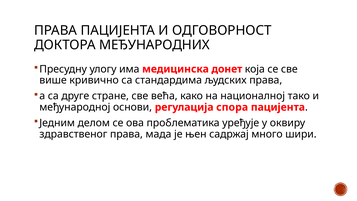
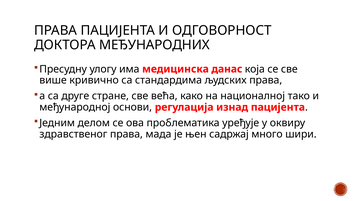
донет: донет -> данас (227, 69)
спора: спора -> изнад (232, 107)
